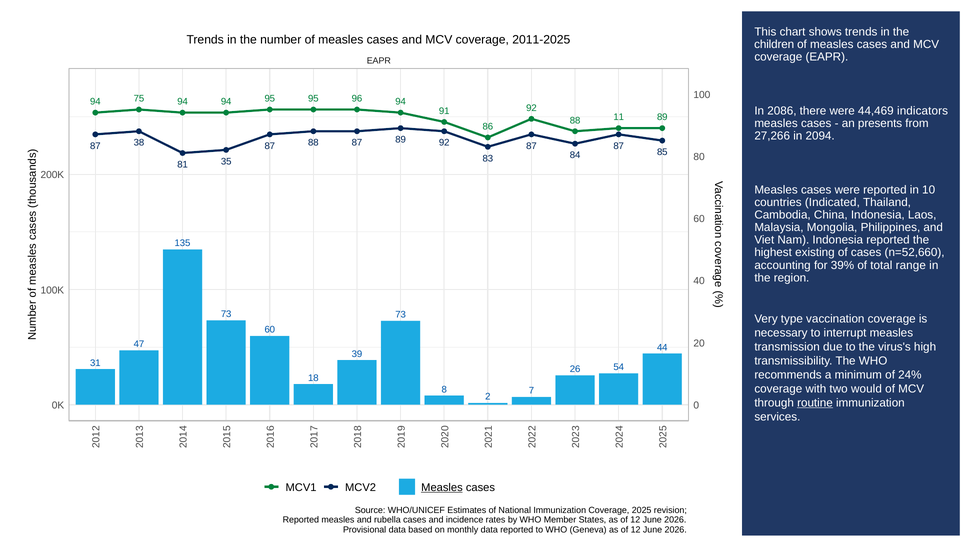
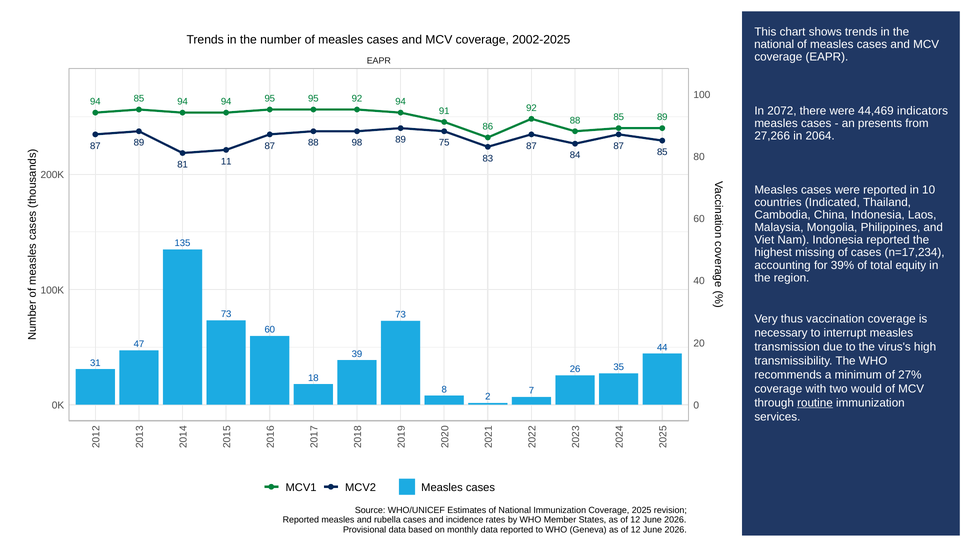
2011-2025: 2011-2025 -> 2002-2025 (541, 40)
children: children -> national (774, 44)
94 75: 75 -> 85 (139, 99)
95 96: 96 -> 92 (357, 99)
2086: 2086 -> 2072 (782, 111)
88 11: 11 -> 85 (619, 117)
2094: 2094 -> 2064 (820, 136)
87 38: 38 -> 89 (139, 143)
88 87: 87 -> 98 (357, 143)
89 92: 92 -> 75 (444, 143)
35: 35 -> 11 (226, 161)
existing: existing -> missing (815, 253)
n=52,660: n=52,660 -> n=17,234 (915, 253)
range: range -> equity (911, 265)
type: type -> thus (792, 319)
54: 54 -> 35 (619, 367)
24%: 24% -> 27% (910, 375)
Measles underline: present -> none (442, 487)
